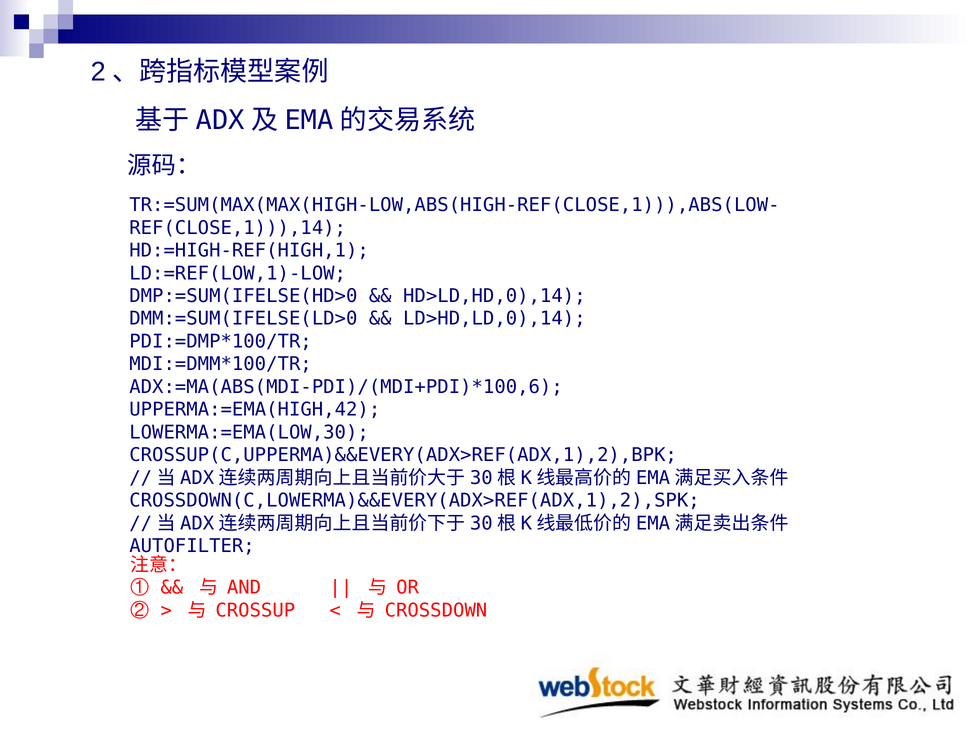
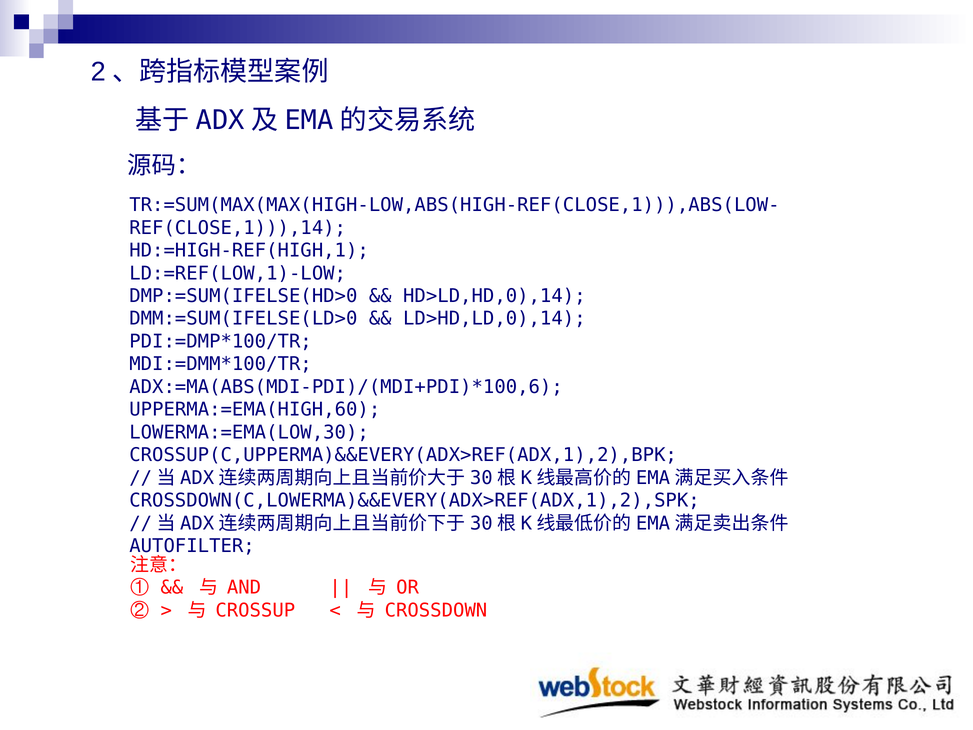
UPPERMA:=EMA(HIGH,42: UPPERMA:=EMA(HIGH,42 -> UPPERMA:=EMA(HIGH,60 (255, 410)
